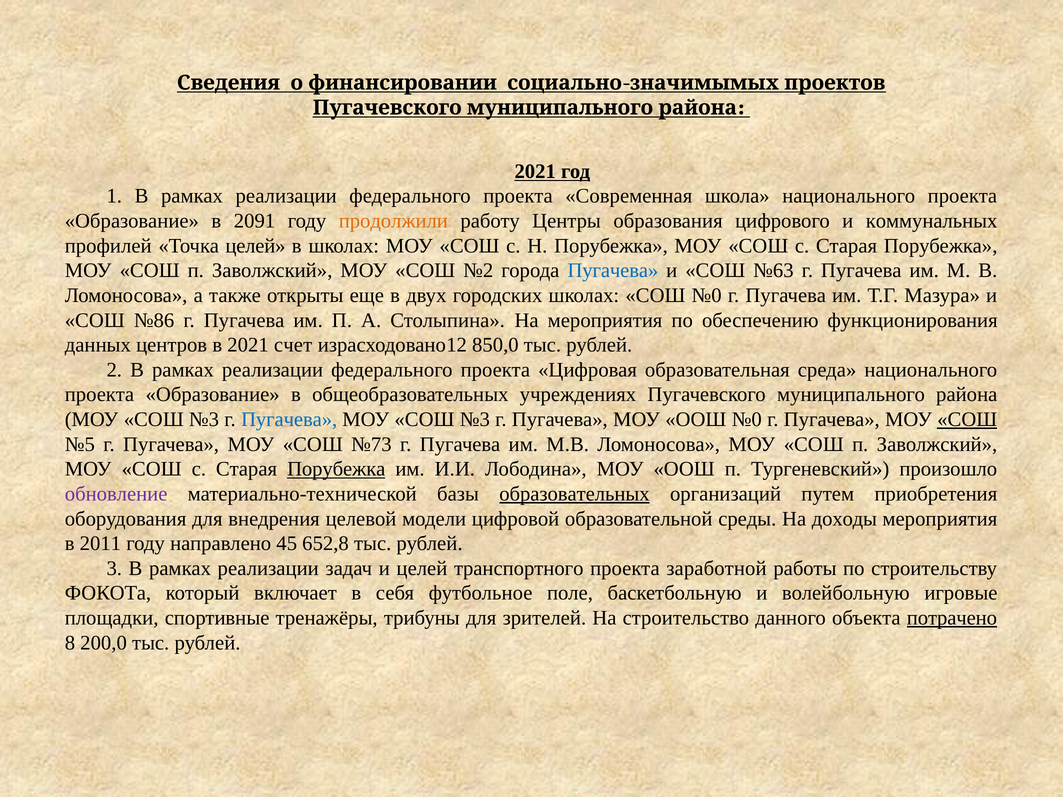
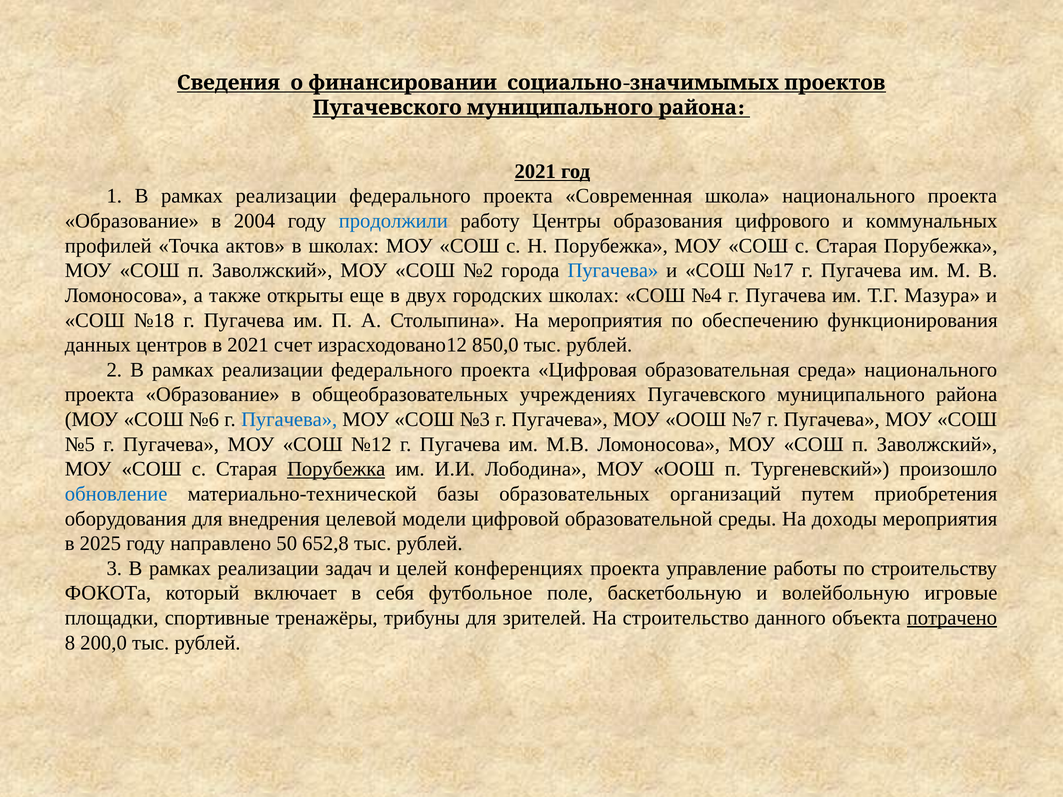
2091: 2091 -> 2004 (255, 221)
продолжили colour: orange -> blue (393, 221)
Точка целей: целей -> актов (255, 246)
№63: №63 -> №17 (773, 271)
СОШ №0: №0 -> №4 (707, 296)
№86: №86 -> №18 (154, 320)
№3: №3 -> №6 (204, 420)
ООШ №0: №0 -> №7 (747, 420)
СОШ underline: present -> none (967, 420)
№73: №73 -> №12 (371, 444)
обновление colour: purple -> blue (116, 494)
образовательных underline: present -> none (574, 494)
2011: 2011 -> 2025 (100, 544)
45: 45 -> 50 (287, 544)
транспортного: транспортного -> конференциях (519, 568)
заработной: заработной -> управление (717, 568)
